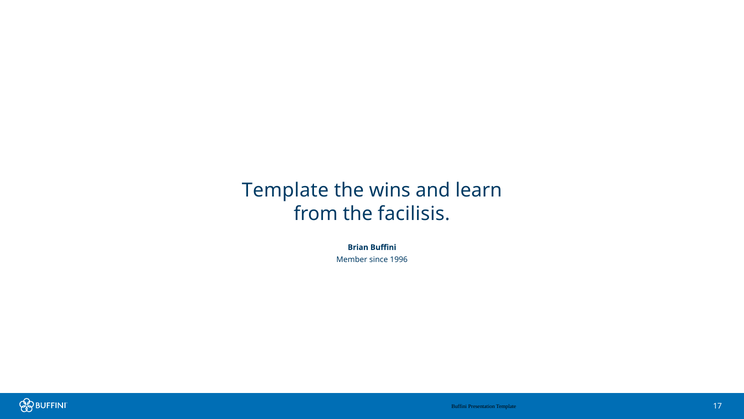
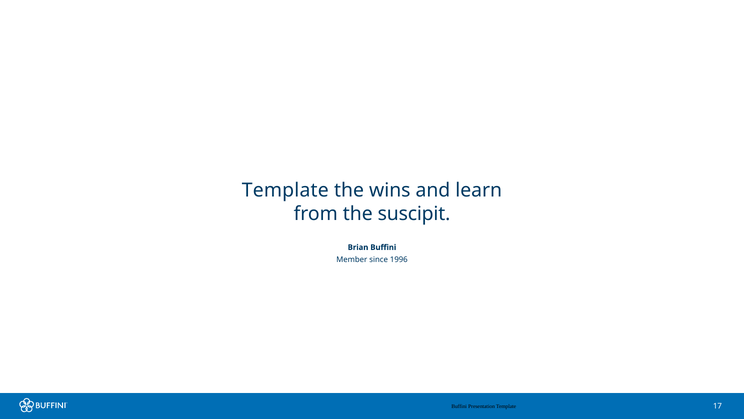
facilisis: facilisis -> suscipit (414, 213)
